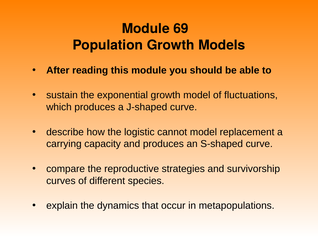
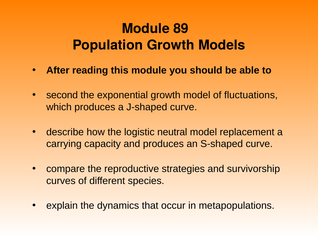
69: 69 -> 89 (181, 29)
sustain: sustain -> second (62, 95)
cannot: cannot -> neutral (172, 132)
